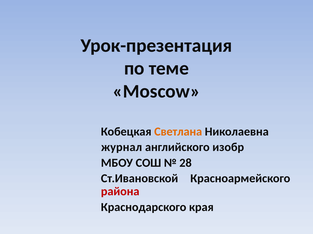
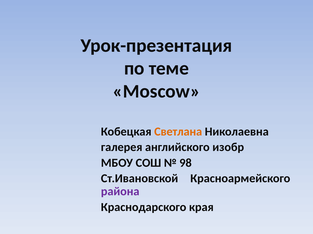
журнал: журнал -> галерея (122, 148)
28: 28 -> 98 (186, 163)
района colour: red -> purple (120, 192)
